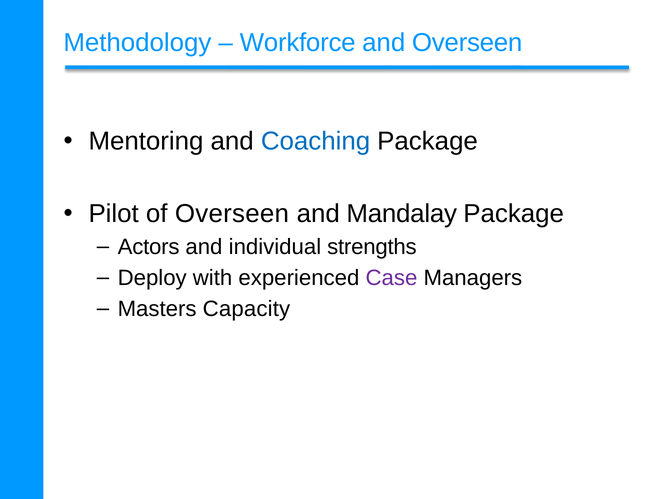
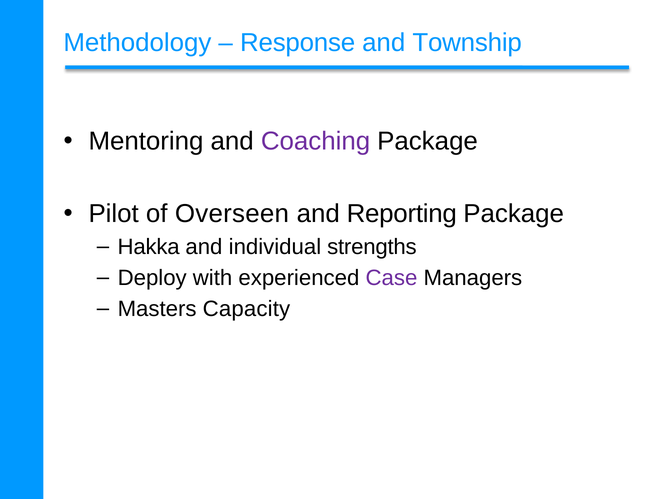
Workforce: Workforce -> Response (298, 43)
and Overseen: Overseen -> Township (467, 43)
Coaching colour: blue -> purple (316, 142)
Mandalay: Mandalay -> Reporting (402, 214)
Actors: Actors -> Hakka (149, 247)
